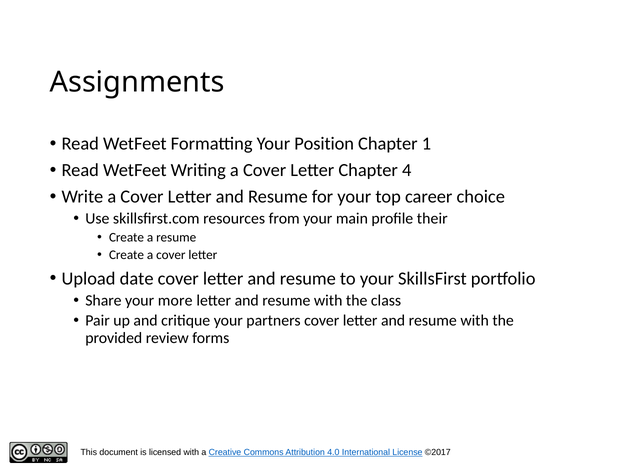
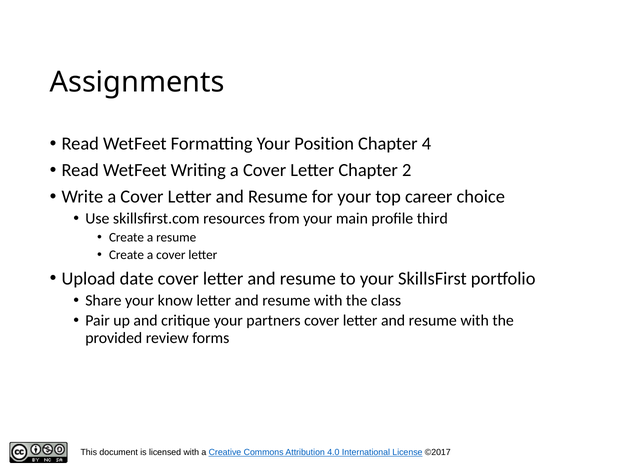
1: 1 -> 4 (426, 144)
4: 4 -> 2 (407, 170)
their: their -> third (432, 219)
more: more -> know (175, 300)
